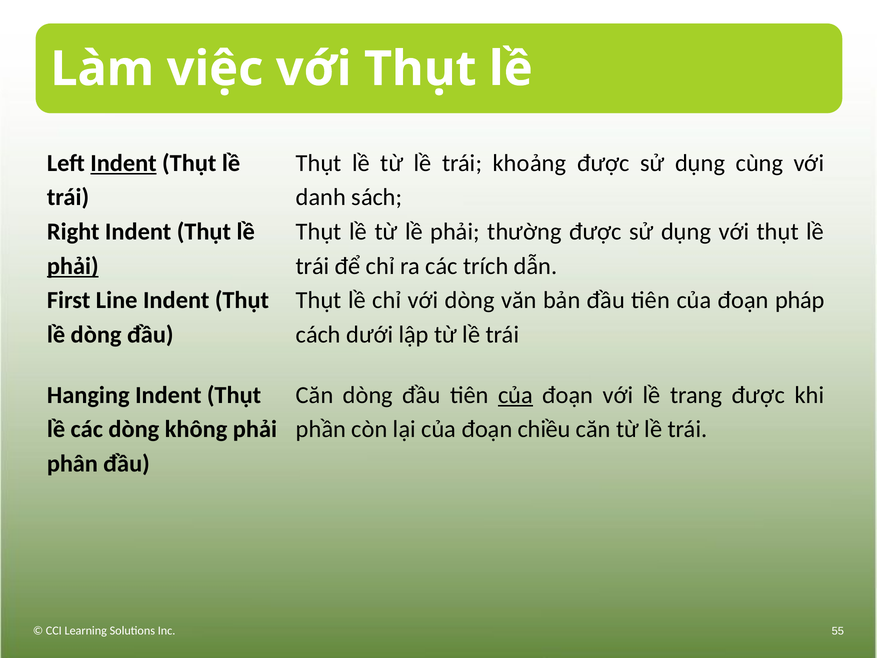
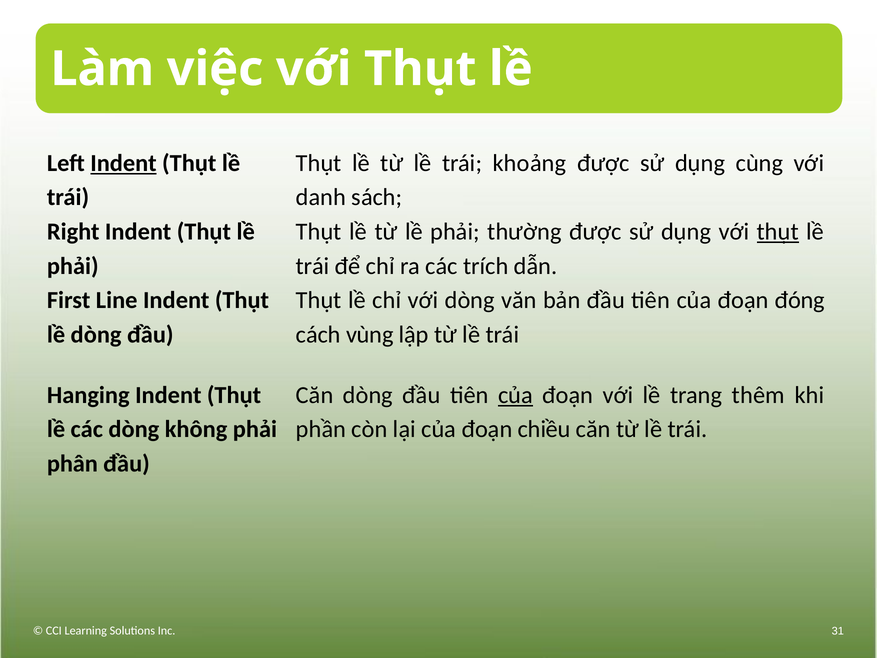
thụt underline: none -> present (778, 232)
phải underline: present -> none (73, 266)
pháp: pháp -> đóng (800, 300)
dưới: dưới -> vùng (370, 335)
trang được: được -> thêm (758, 395)
55: 55 -> 31 (838, 631)
